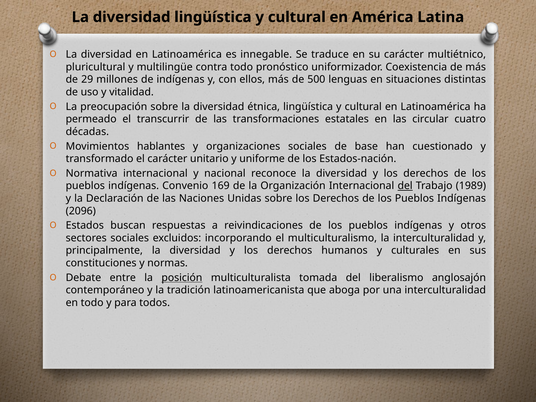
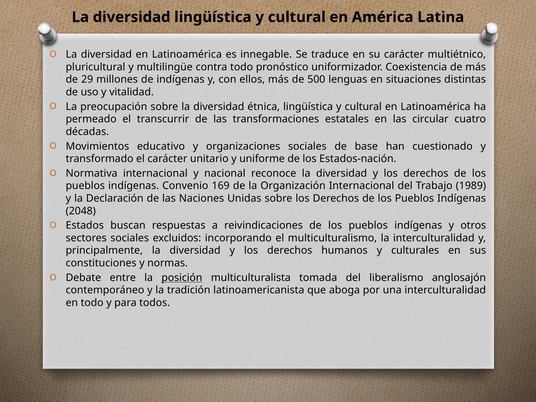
hablantes: hablantes -> educativo (161, 146)
del underline: present -> none (405, 186)
2096: 2096 -> 2048 (81, 211)
